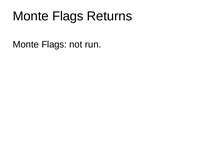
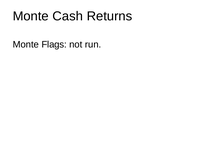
Flags: Flags -> Cash (68, 16)
